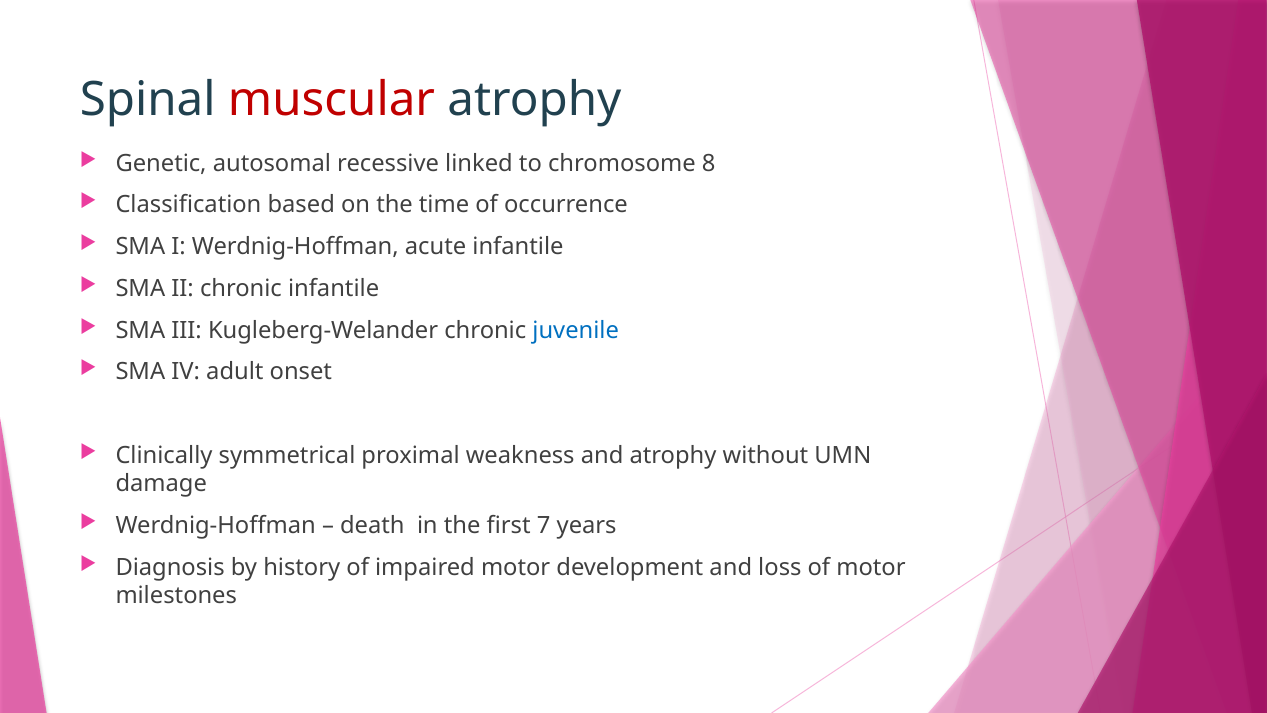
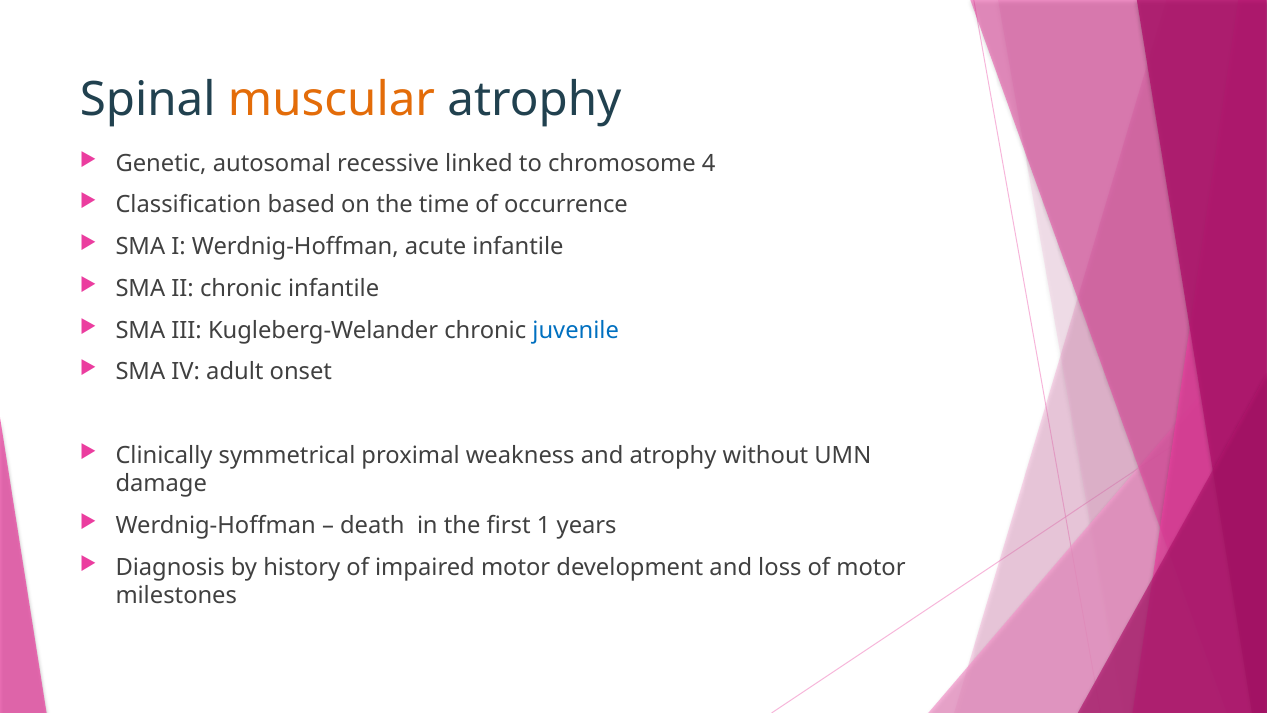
muscular colour: red -> orange (331, 100)
8: 8 -> 4 (709, 163)
7: 7 -> 1 (544, 525)
